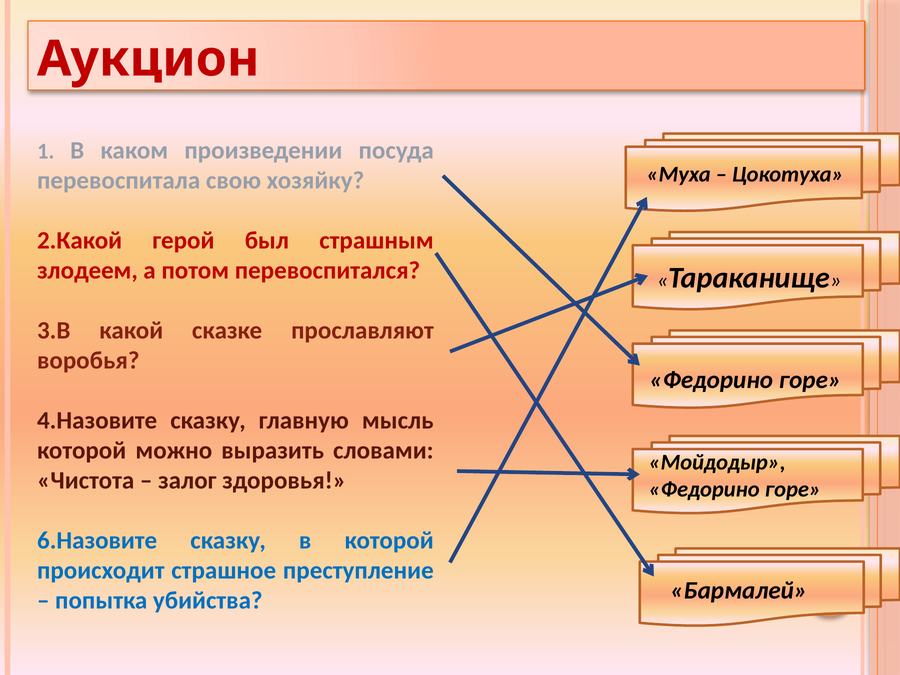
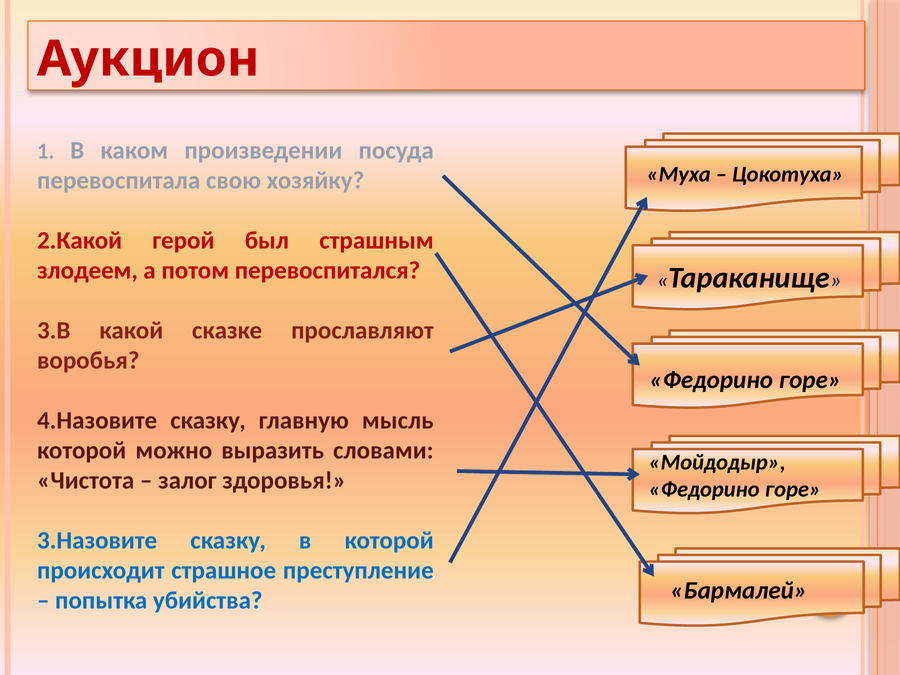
6.Назовите: 6.Назовите -> 3.Назовите (97, 540)
